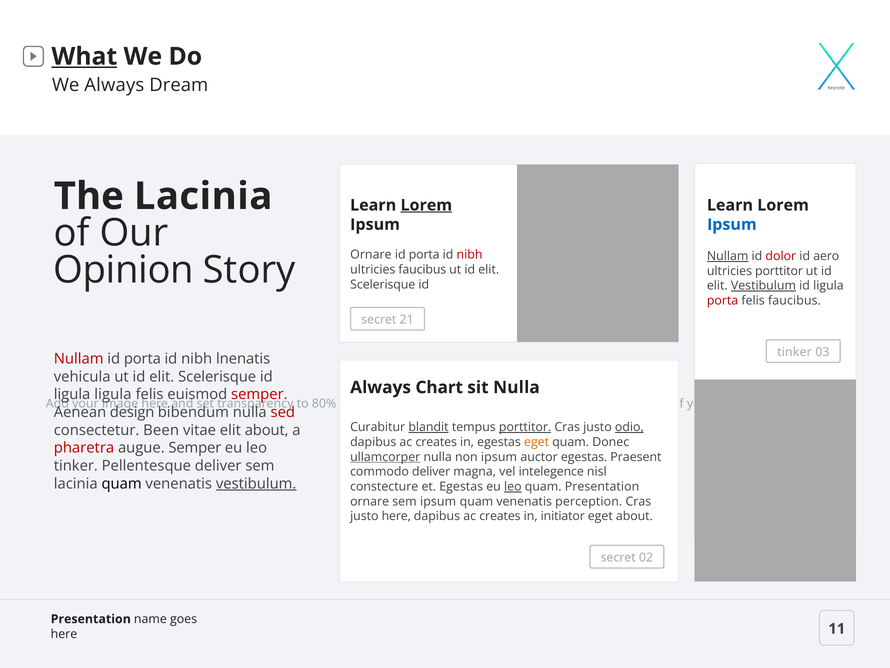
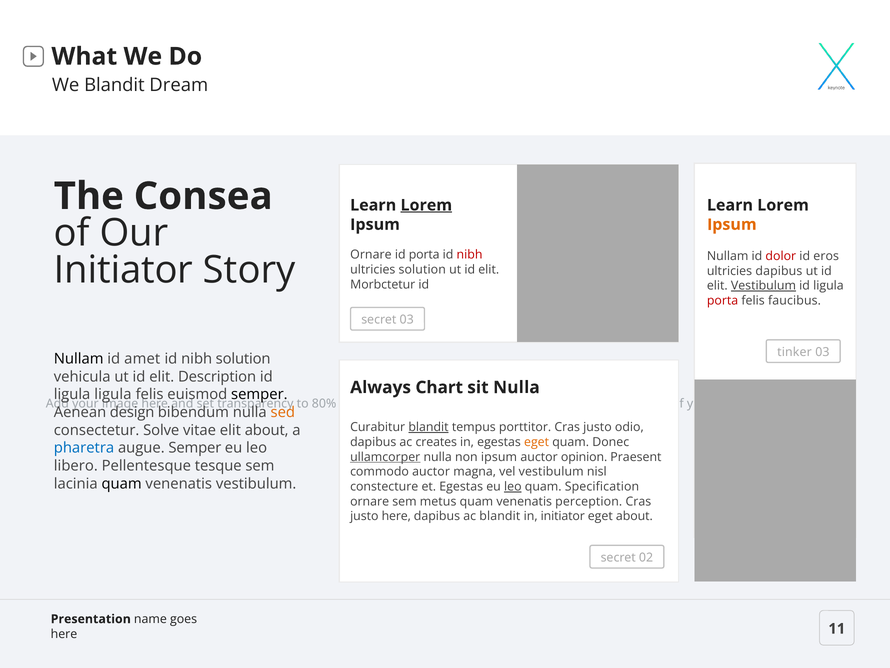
What underline: present -> none (84, 56)
We Always: Always -> Blandit (114, 85)
The Lacinia: Lacinia -> Consea (203, 196)
Ipsum colour: blue -> orange (732, 224)
Nullam underline: present -> none (728, 256)
aero: aero -> eros (826, 256)
Opinion: Opinion -> Initiator (123, 270)
ultricies faucibus: faucibus -> solution (422, 270)
ultricies porttitor: porttitor -> dapibus (779, 271)
Scelerisque: Scelerisque -> Morbctetur (383, 284)
secret 21: 21 -> 03 (407, 319)
Nullam colour: red -> black (79, 359)
porta: porta -> amet (142, 359)
nibh lnenatis: lnenatis -> solution (243, 359)
Scelerisque: Scelerisque -> Description (217, 376)
semper colour: red -> black (259, 394)
sed colour: red -> orange (283, 412)
porttitor underline: present -> none (525, 427)
odio underline: present -> none (629, 427)
Been: Been -> Solve (161, 430)
pharetra colour: red -> blue (84, 448)
auctor egestas: egestas -> opinion (584, 457)
tinker: tinker -> libero (76, 465)
Pellentesque deliver: deliver -> tesque (218, 465)
commodo deliver: deliver -> auctor (431, 471)
vel intelegence: intelegence -> vestibulum (551, 471)
vestibulum underline: present -> none (256, 483)
quam Presentation: Presentation -> Specification (602, 486)
sem ipsum: ipsum -> metus (438, 501)
creates: creates -> blandit (500, 516)
